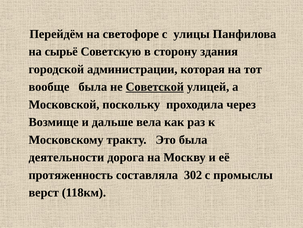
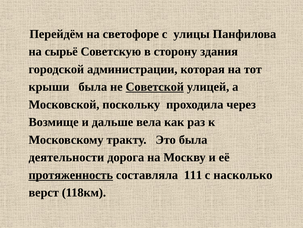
вообще: вообще -> крыши (49, 87)
протяженность underline: none -> present (71, 174)
302: 302 -> 111 (193, 174)
промыслы: промыслы -> насколько (243, 174)
